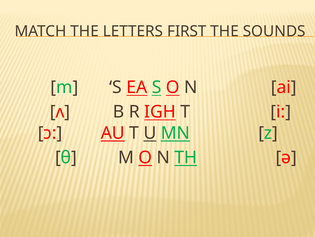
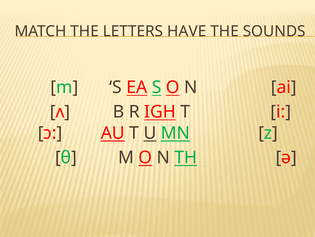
FIRST: FIRST -> HAVE (187, 31)
